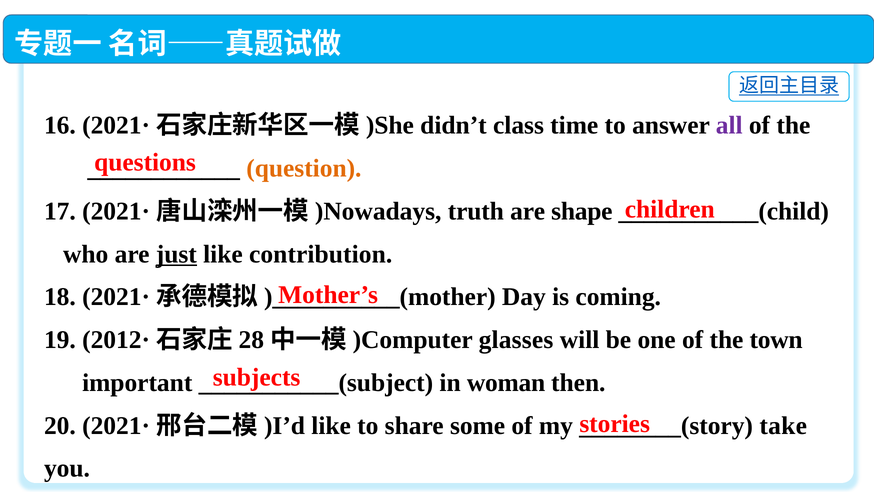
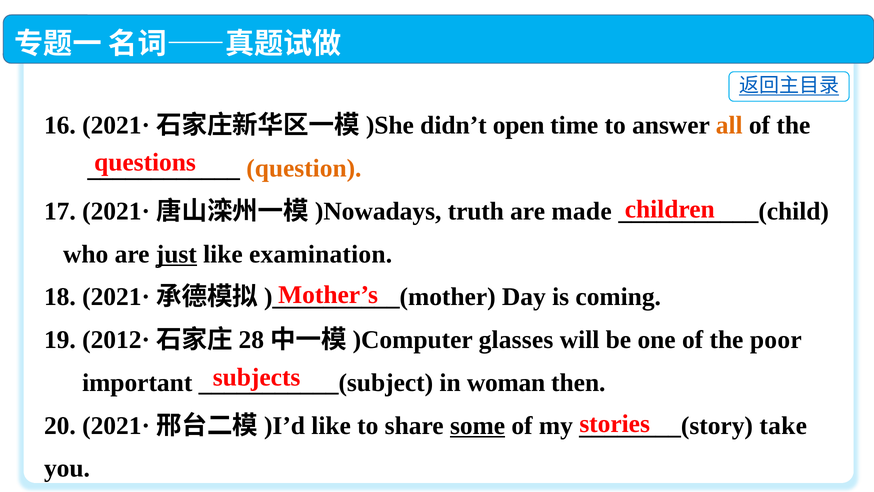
class: class -> open (519, 125)
all colour: purple -> orange (729, 125)
shape: shape -> made (582, 211)
contribution: contribution -> examination (321, 254)
town: town -> poor (776, 340)
some underline: none -> present (478, 425)
